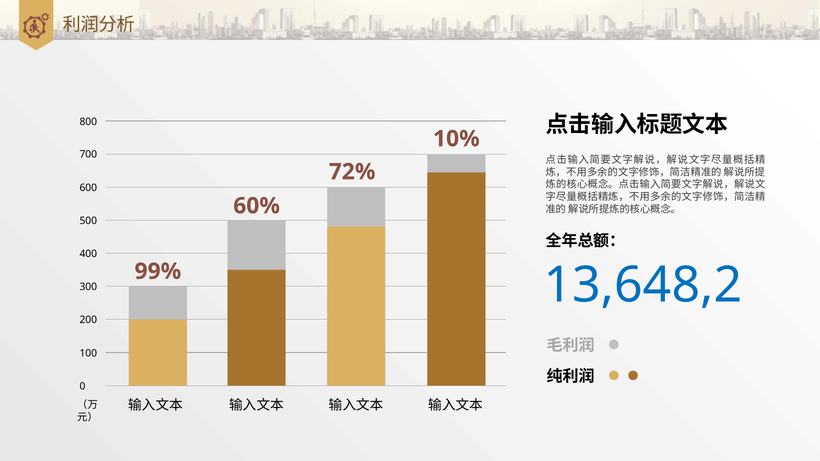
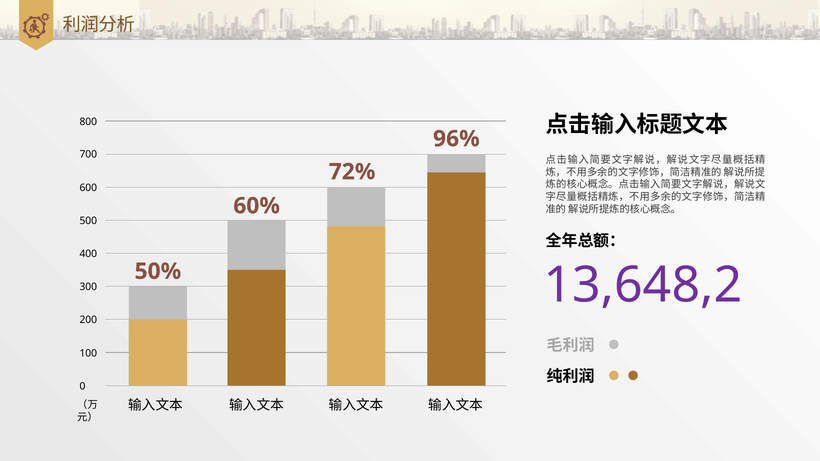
10%: 10% -> 96% (456, 139)
99%: 99% -> 50% (158, 272)
13,648,2 colour: blue -> purple (643, 286)
